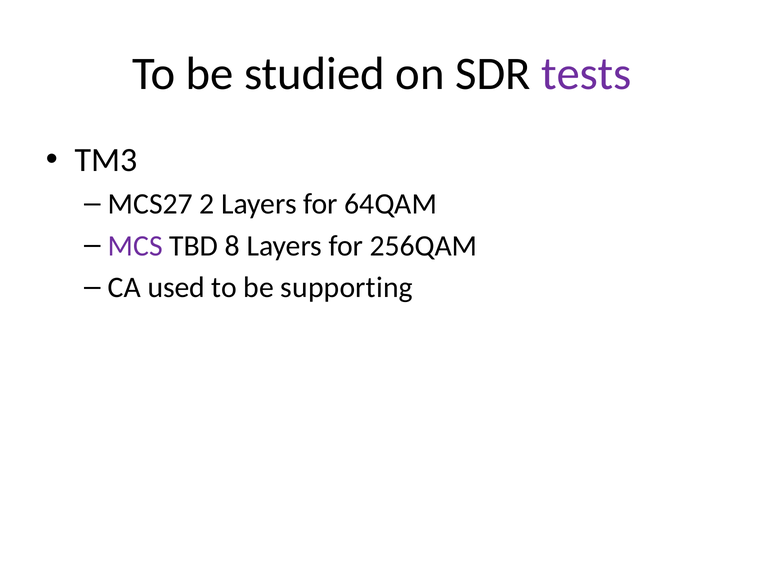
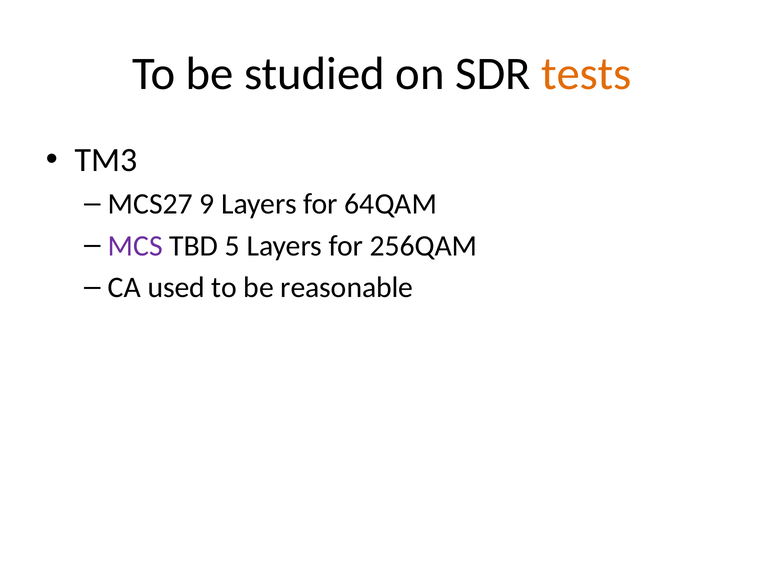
tests colour: purple -> orange (586, 74)
2: 2 -> 9 (207, 204)
8: 8 -> 5 (232, 246)
supporting: supporting -> reasonable (347, 287)
